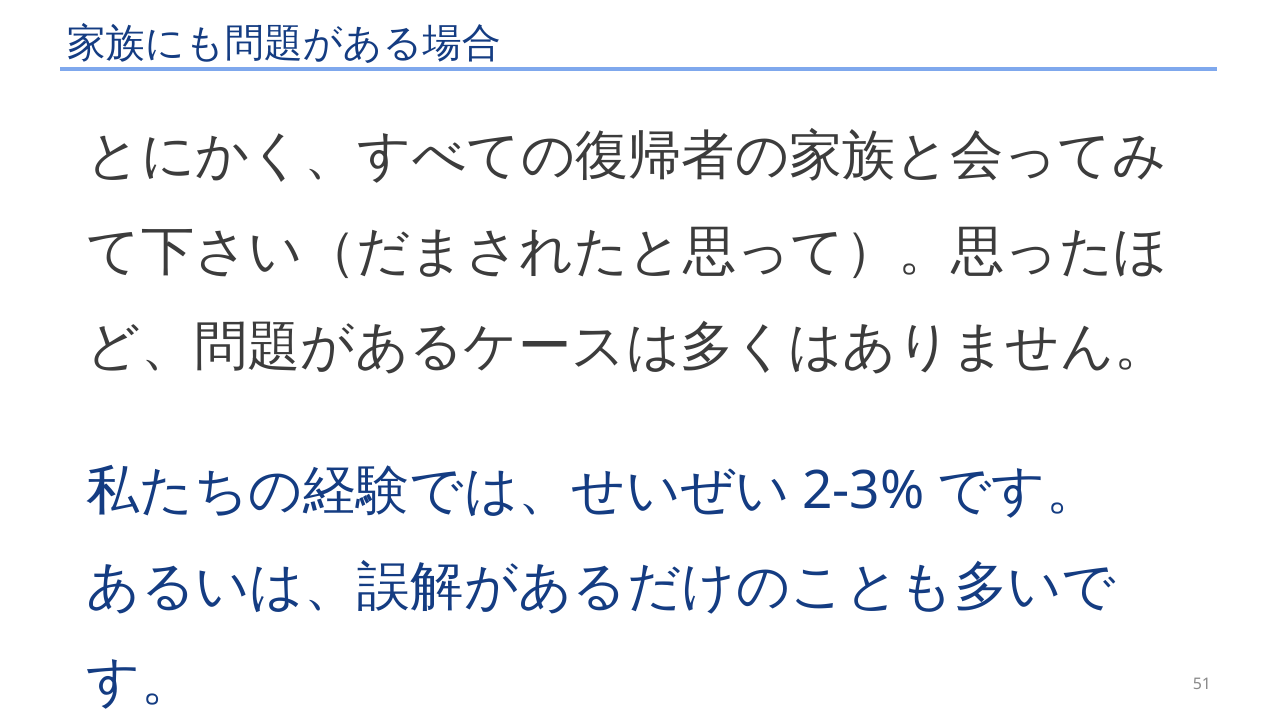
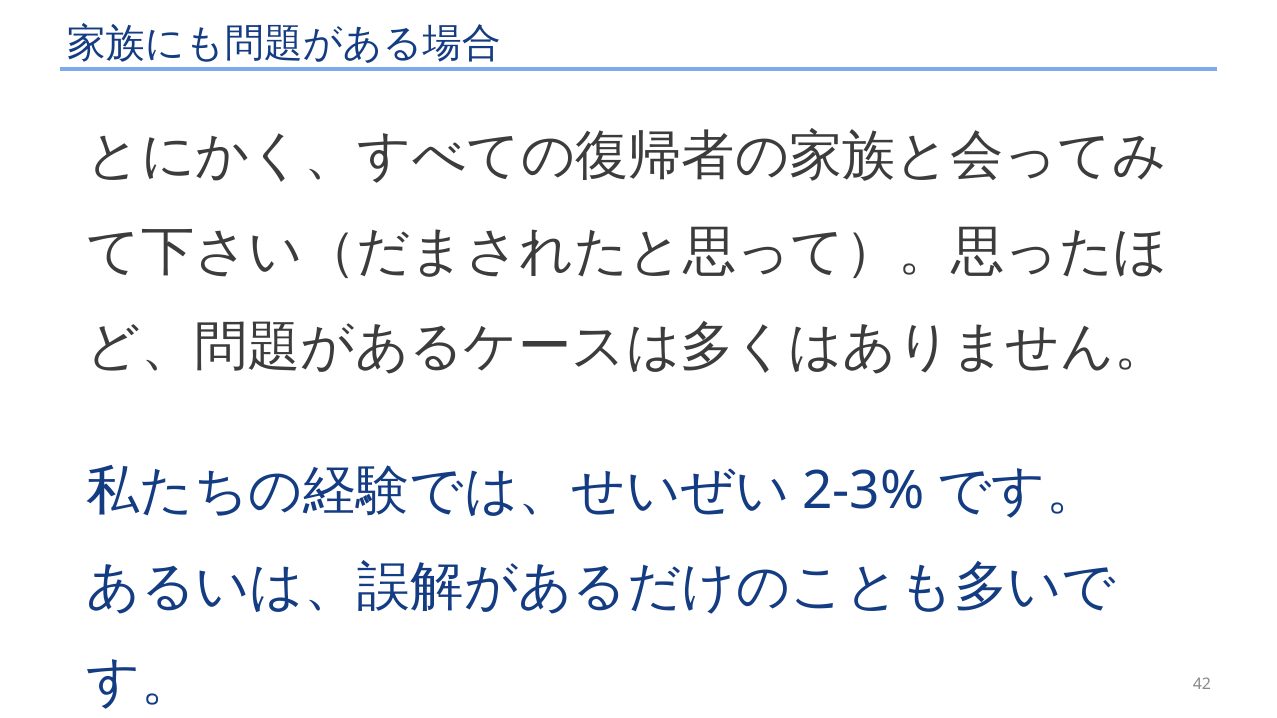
51: 51 -> 42 (1202, 685)
